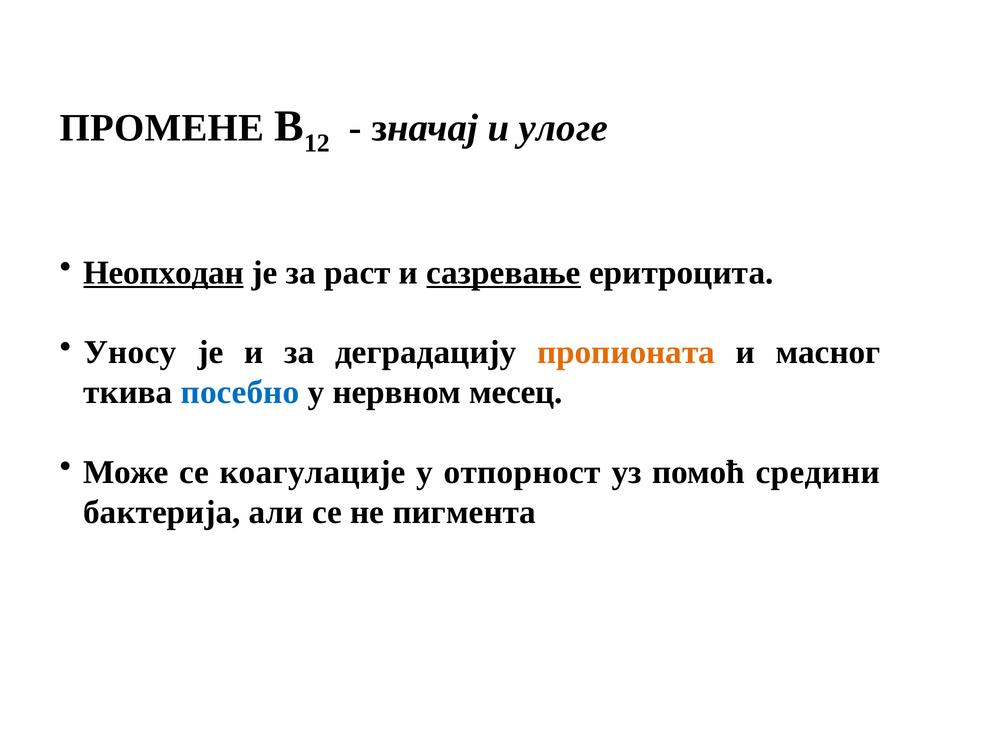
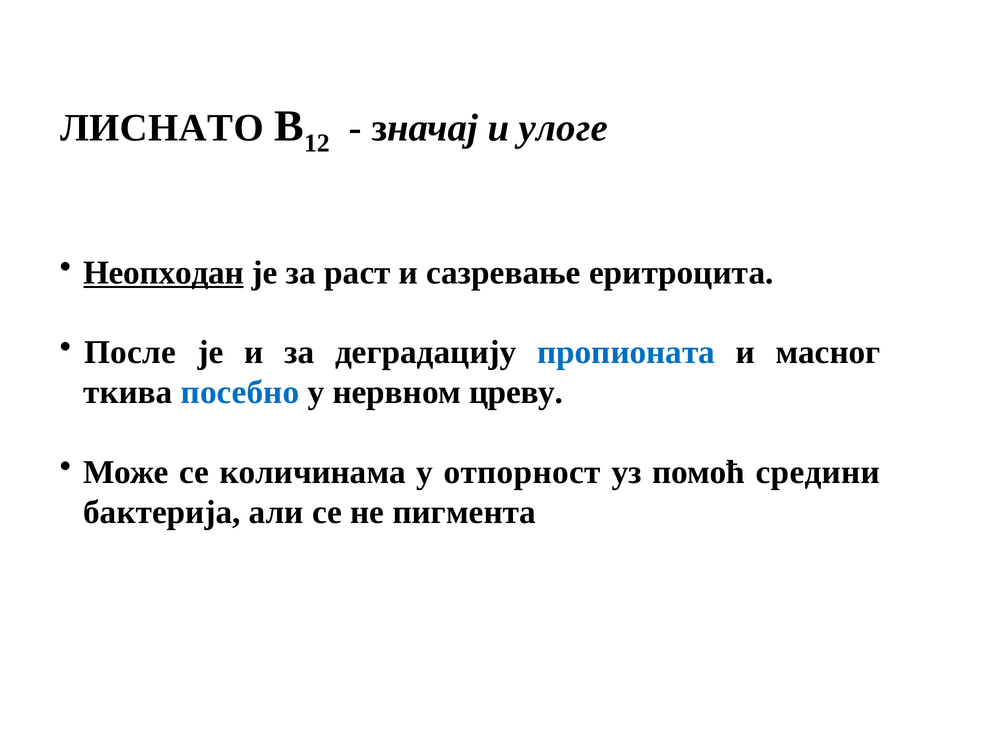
ПРОМЕНЕ: ПРОМЕНЕ -> ЛИСНАТО (162, 128)
сазревање underline: present -> none (504, 273)
Уносу: Уносу -> После (130, 353)
пропионата colour: orange -> blue (626, 353)
месец: месец -> цреву (516, 393)
коагулације: коагулације -> количинама (313, 472)
